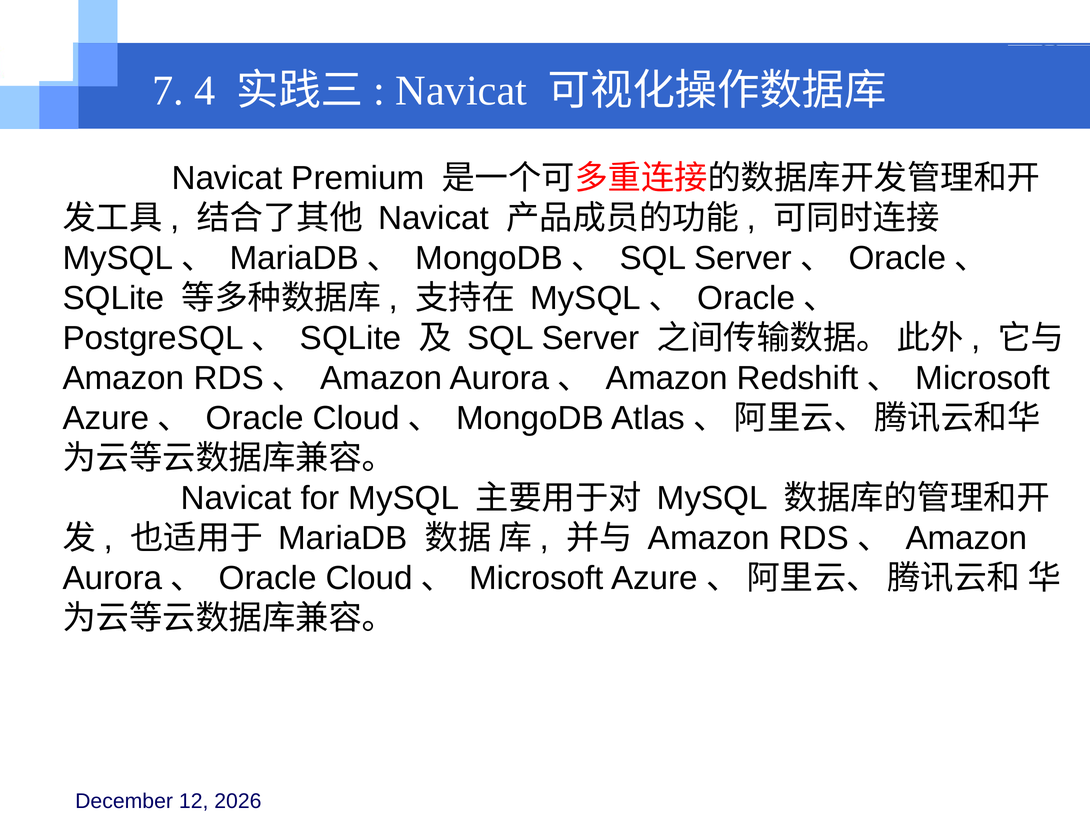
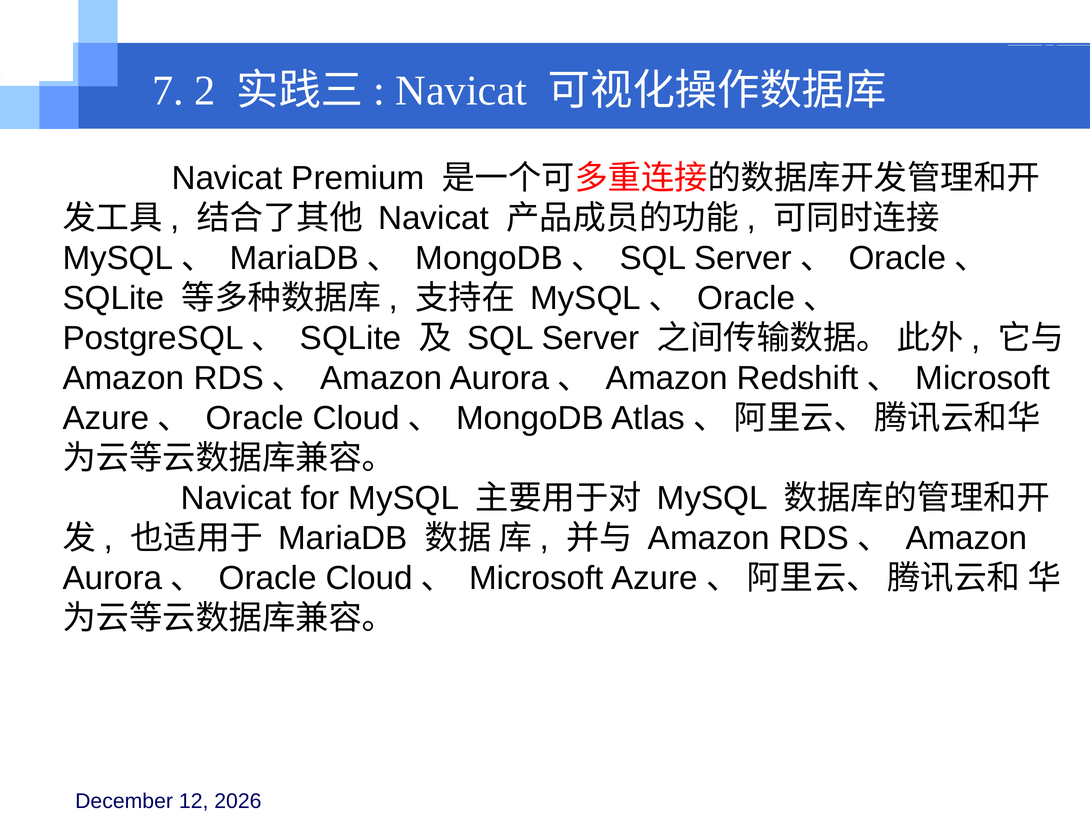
4: 4 -> 2 (205, 91)
